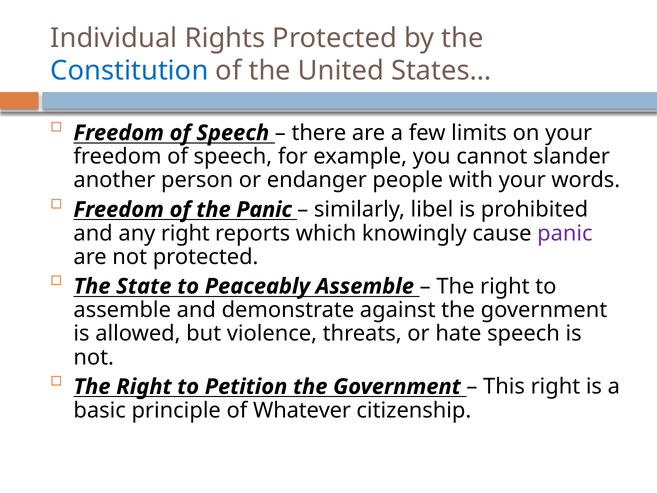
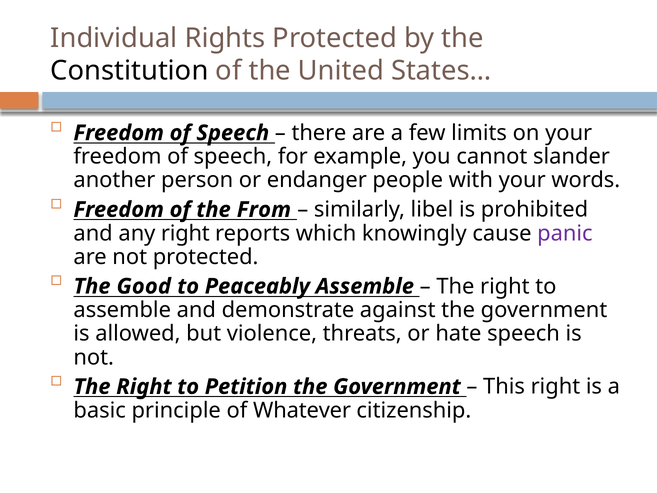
Constitution colour: blue -> black (129, 71)
the Panic: Panic -> From (264, 210)
State: State -> Good (144, 286)
